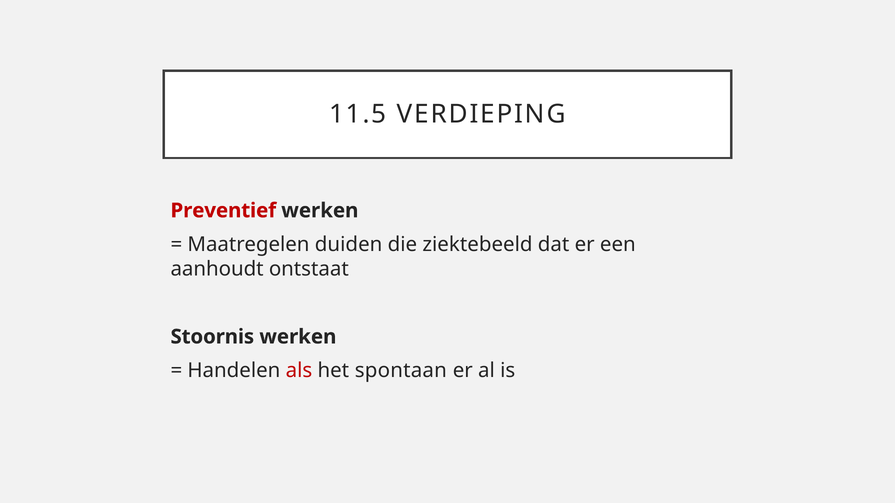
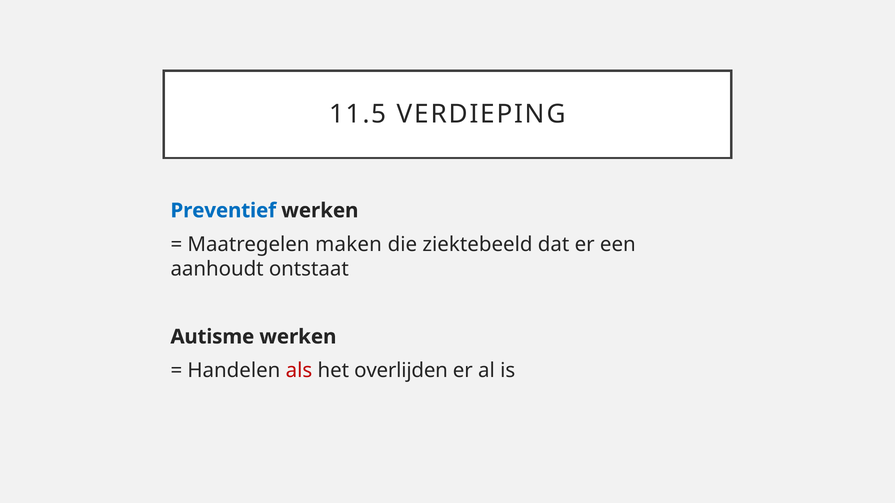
Preventief colour: red -> blue (223, 211)
duiden: duiden -> maken (349, 245)
Stoornis: Stoornis -> Autisme (212, 337)
spontaan: spontaan -> overlijden (401, 371)
